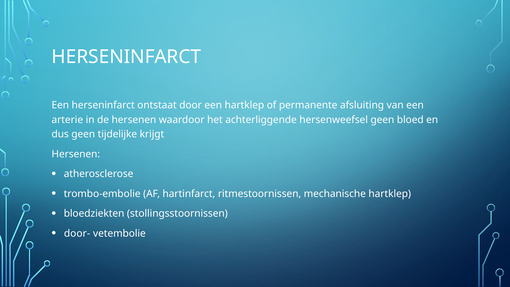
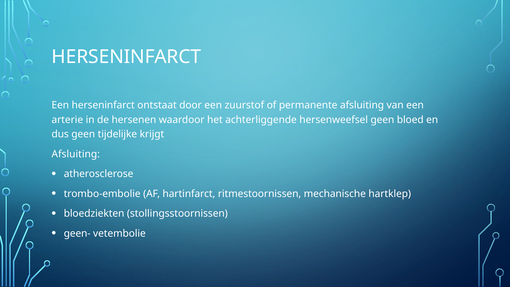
een hartklep: hartklep -> zuurstof (244, 105)
Hersenen: Hersenen -> Afsluiting (76, 154)
door-: door- -> geen- (77, 233)
